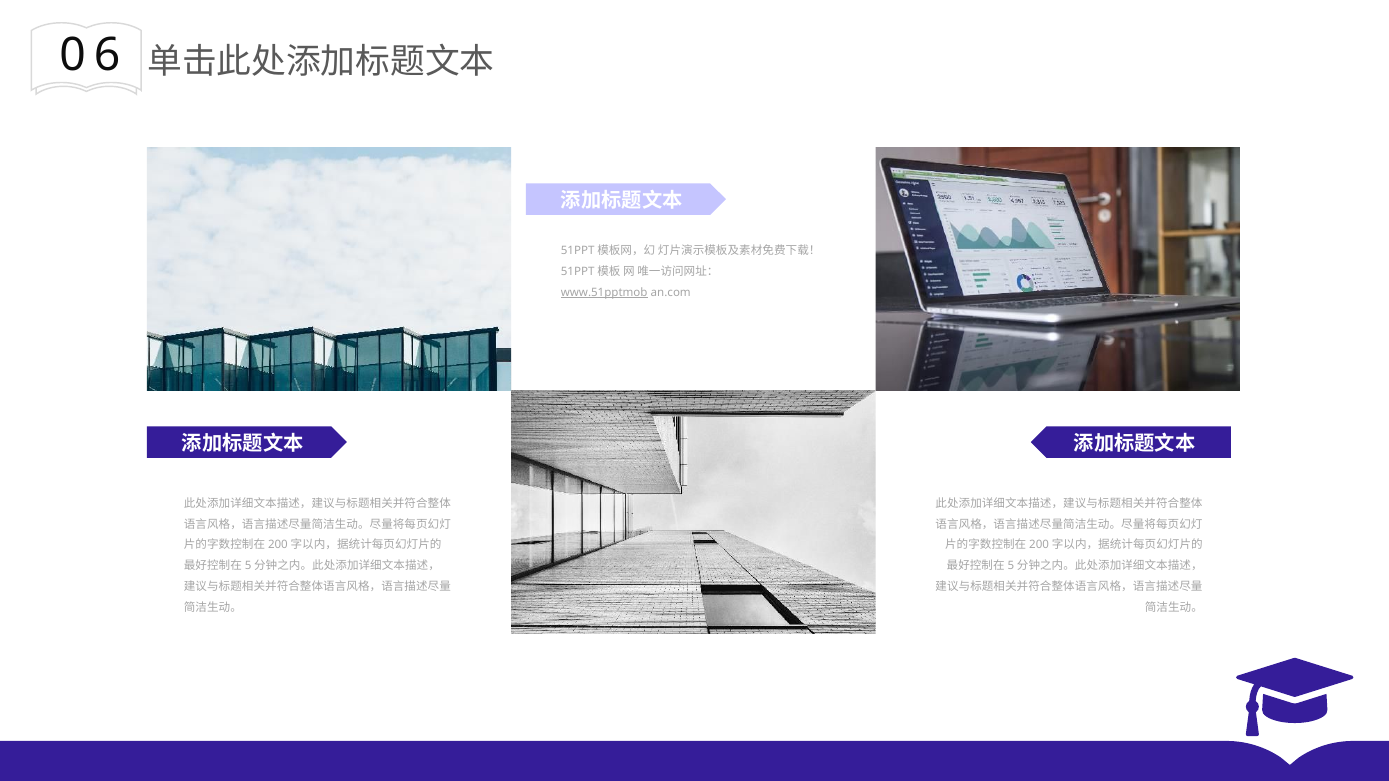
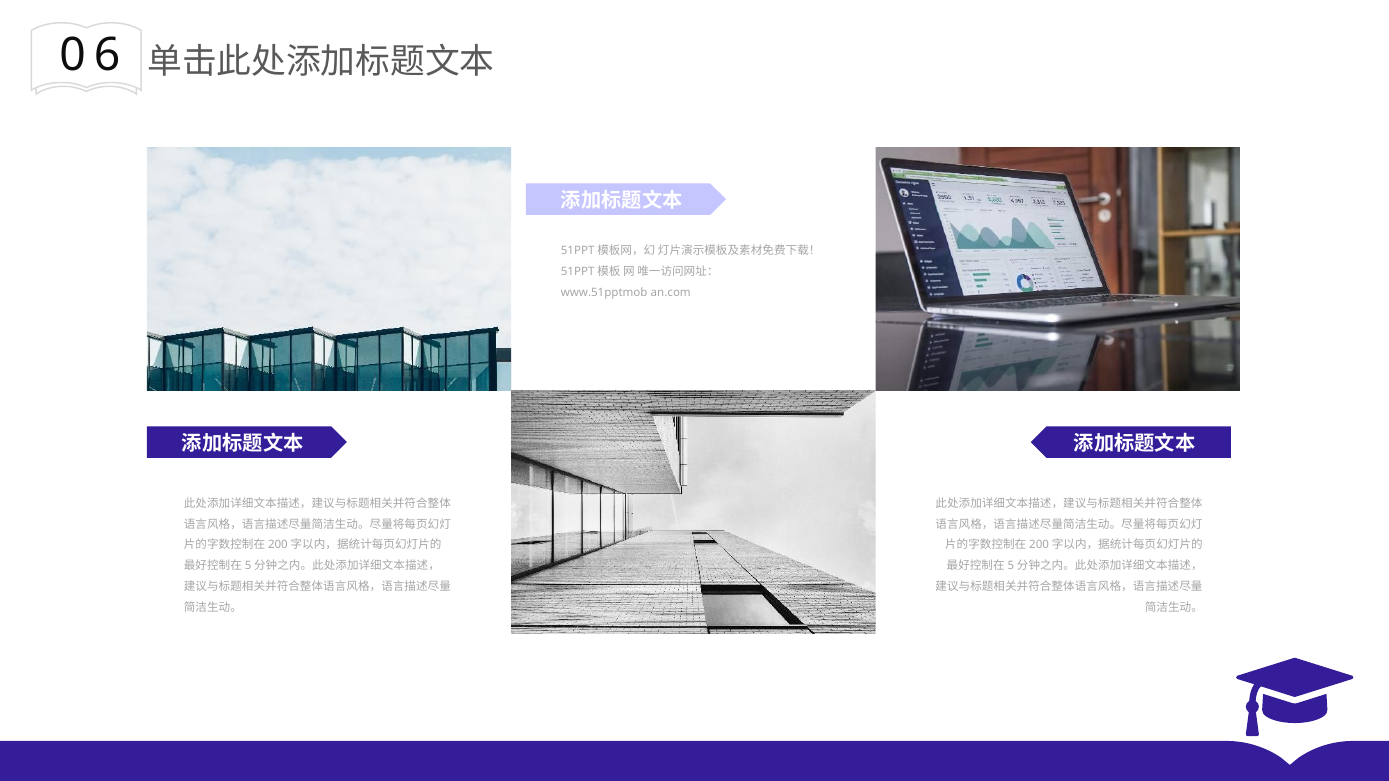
www.51pptmob underline: present -> none (604, 293)
